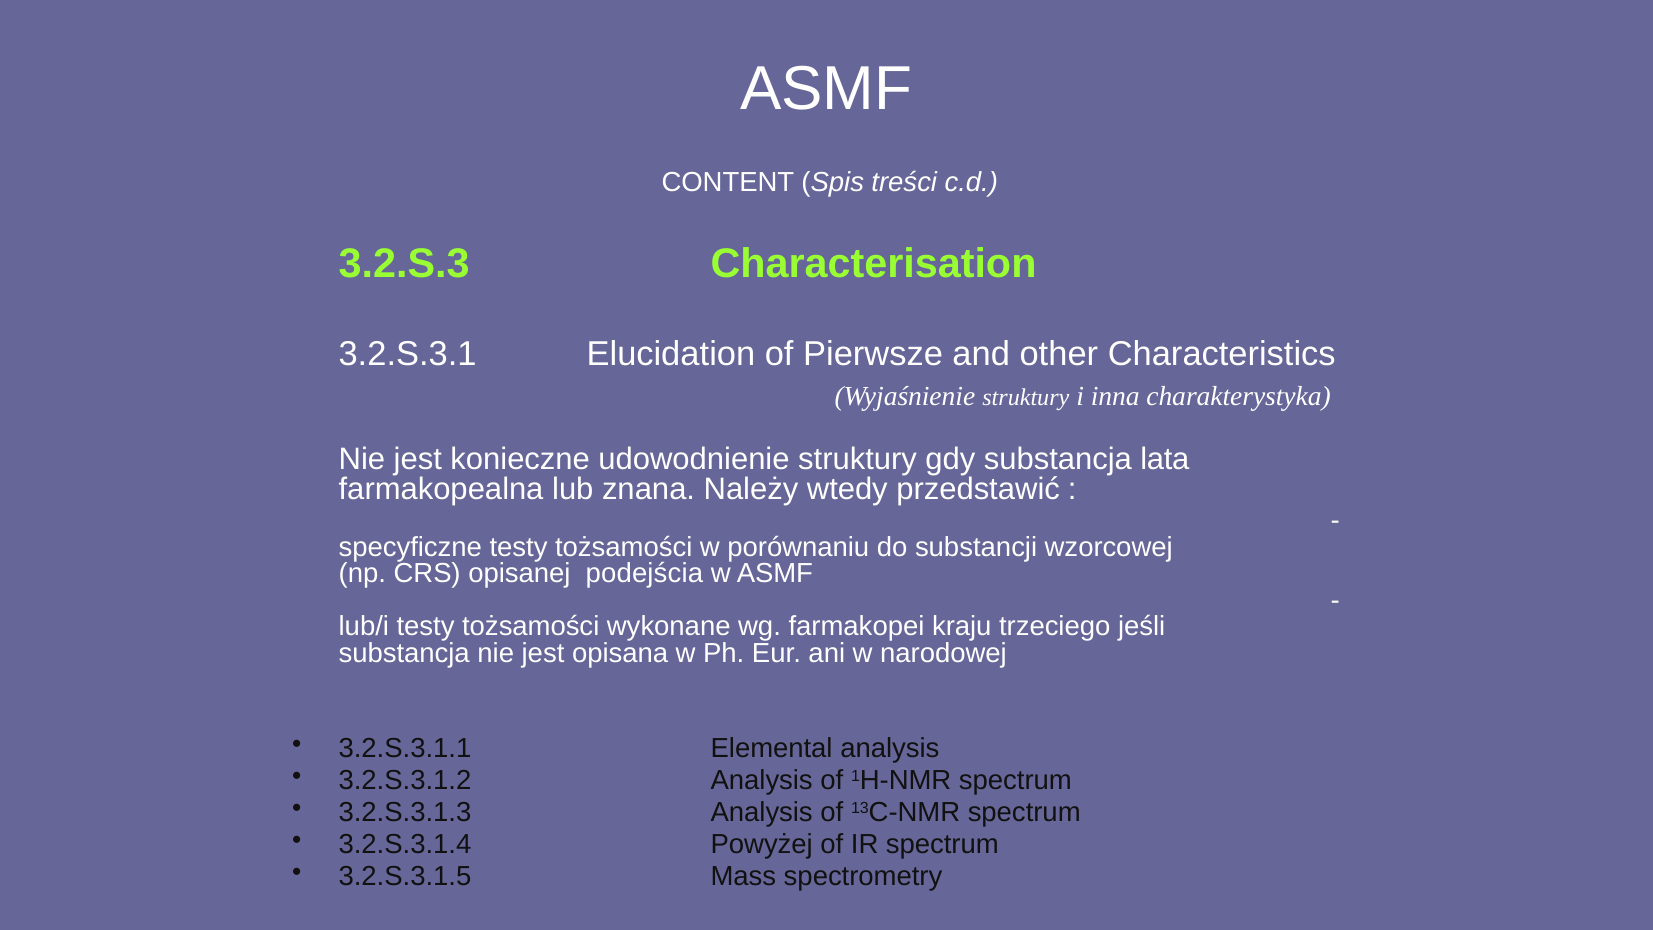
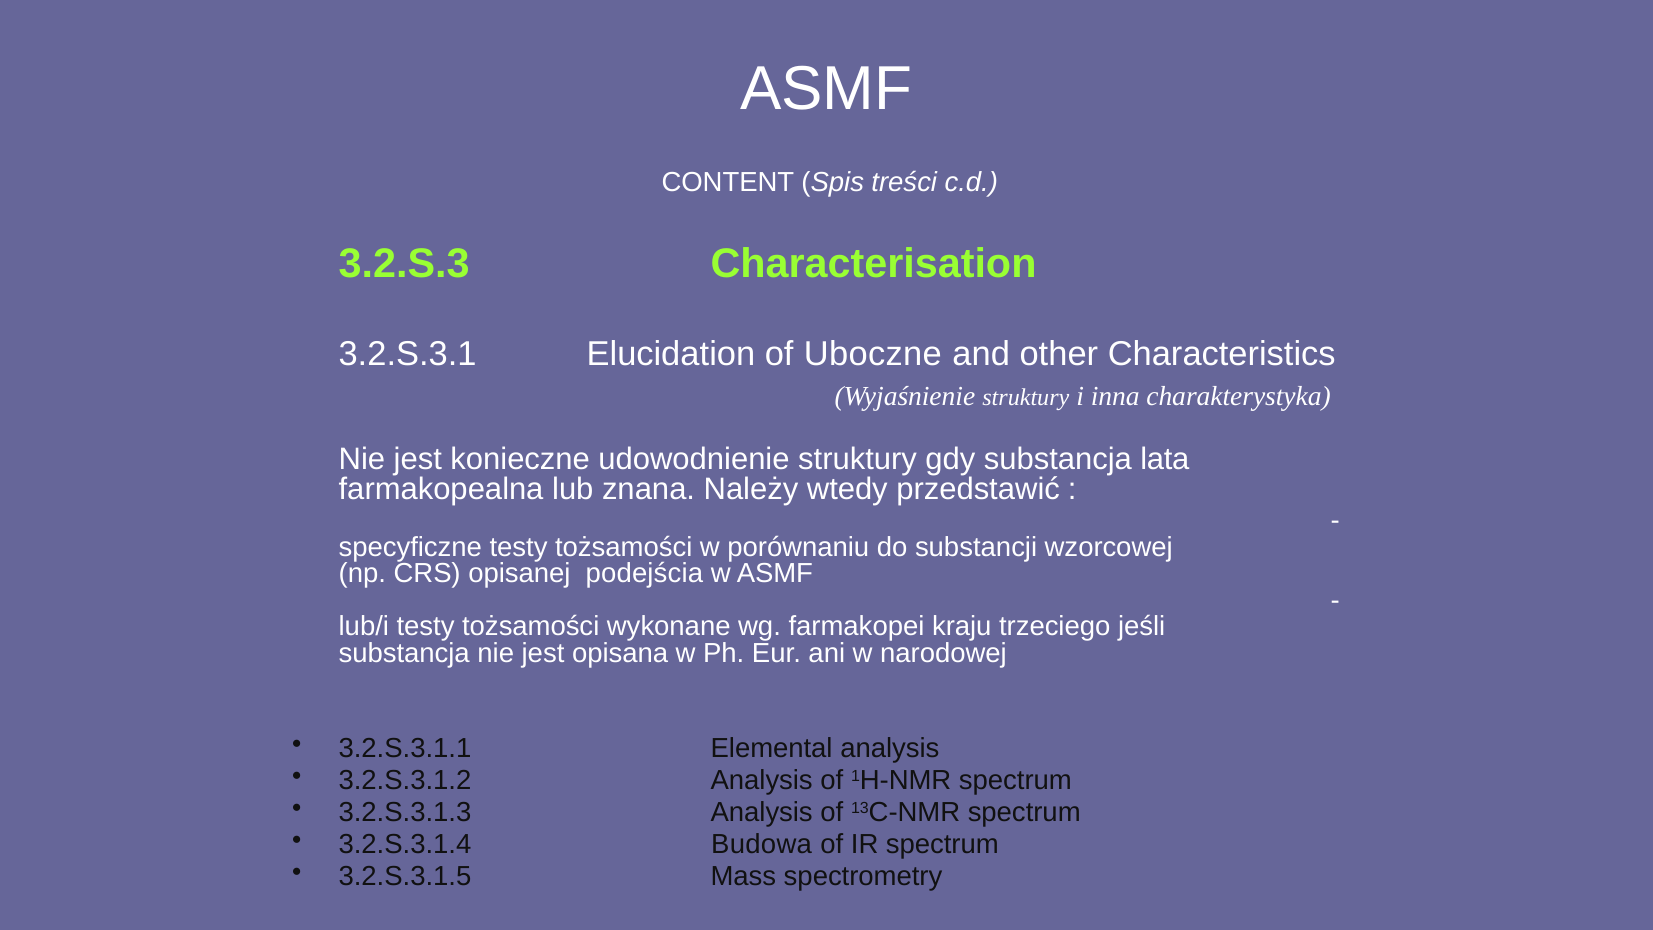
Pierwsze: Pierwsze -> Uboczne (873, 354)
Powyżej: Powyżej -> Budowa (762, 845)
